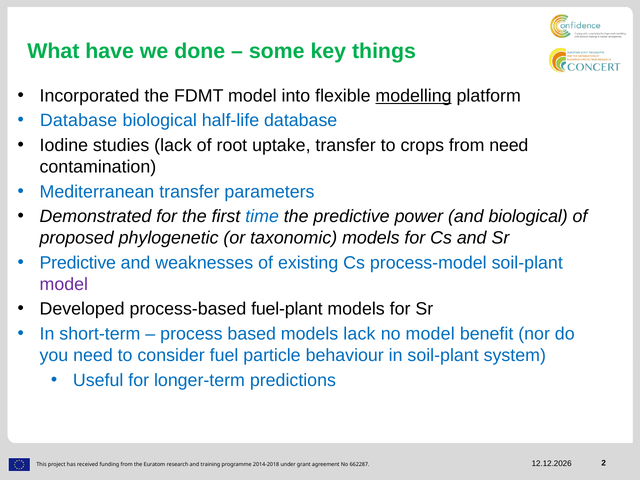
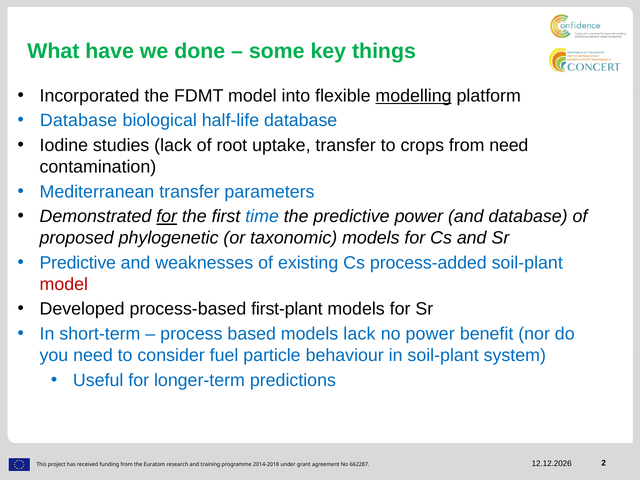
for underline: none -> present (167, 217)
and biological: biological -> database (528, 217)
process-model: process-model -> process-added (428, 263)
model colour: purple -> red (64, 284)
fuel-plant: fuel-plant -> first-plant (287, 309)
no model: model -> power (430, 334)
